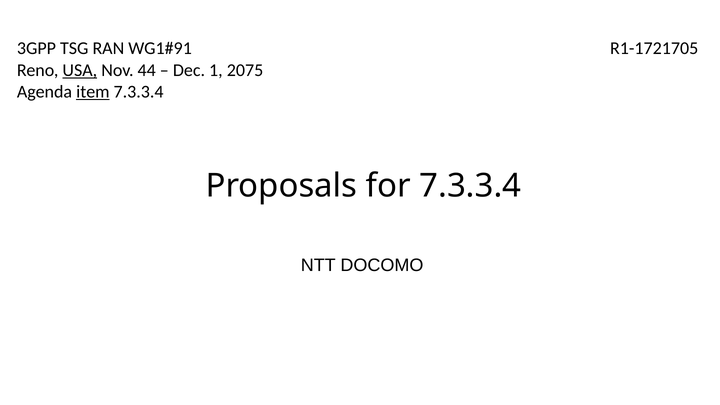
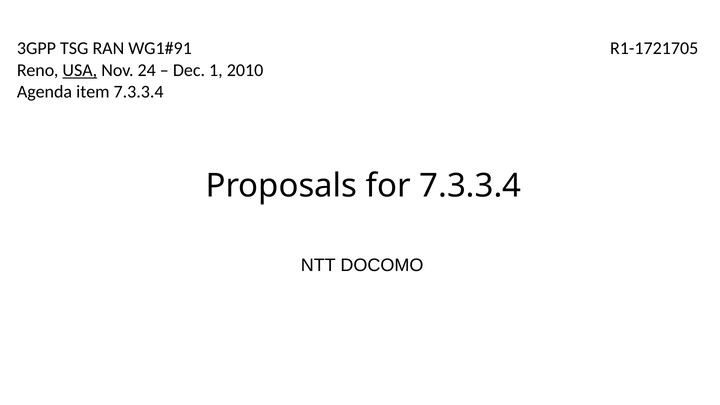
44: 44 -> 24 (147, 70)
2075: 2075 -> 2010 (245, 70)
item underline: present -> none (93, 92)
